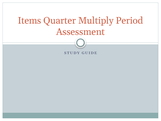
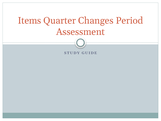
Multiply: Multiply -> Changes (96, 21)
